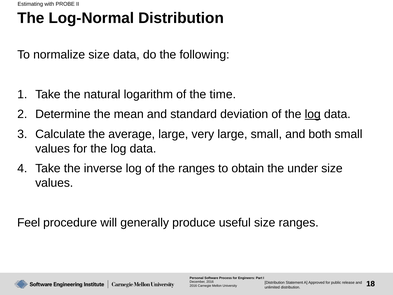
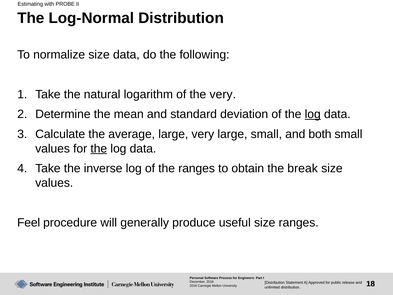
the time: time -> very (223, 94)
the underline: none -> present (99, 148)
under: under -> break (303, 168)
